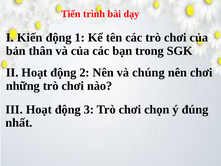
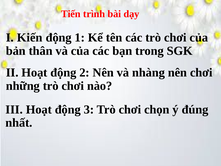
chúng: chúng -> nhàng (149, 72)
